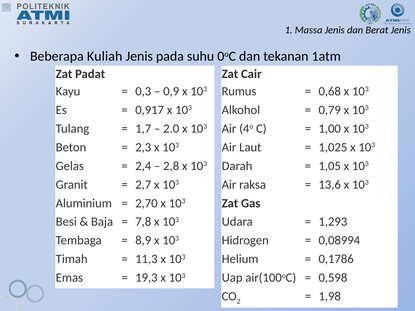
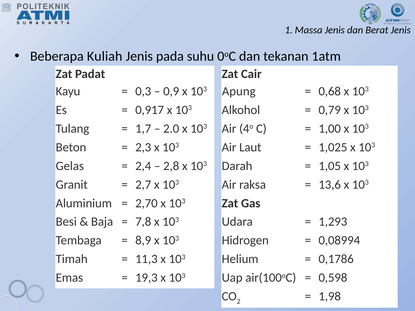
Rumus: Rumus -> Apung (239, 91)
